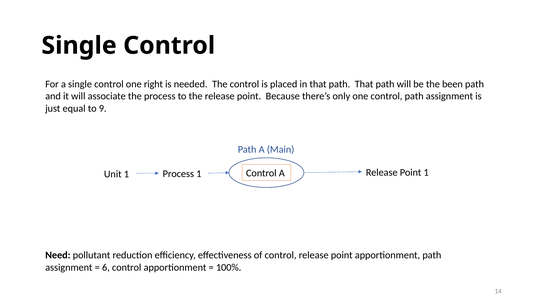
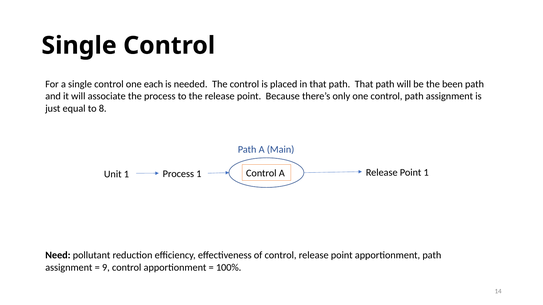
right: right -> each (153, 84)
9: 9 -> 8 (103, 109)
6: 6 -> 9 (106, 268)
